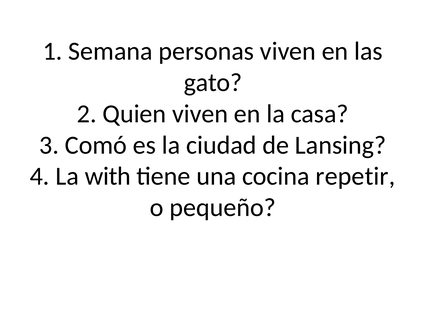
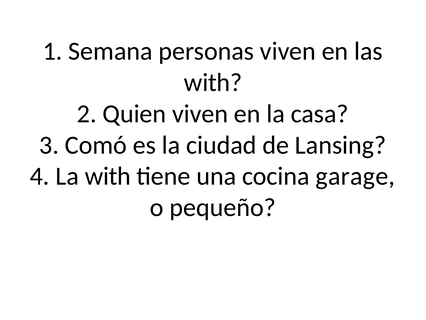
gato: gato -> with (213, 82)
repetir: repetir -> garage (355, 176)
